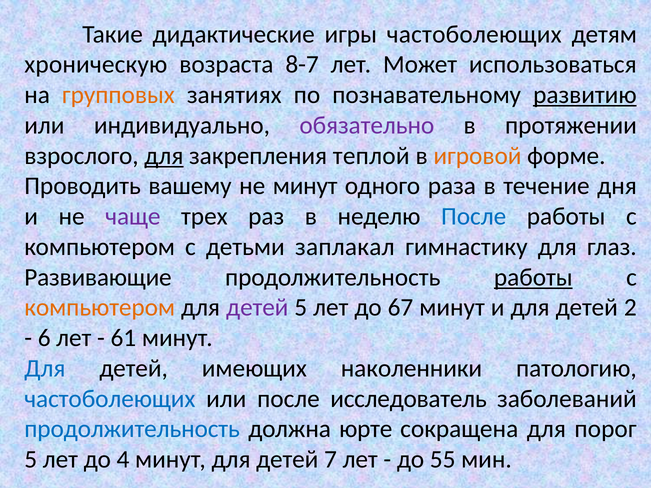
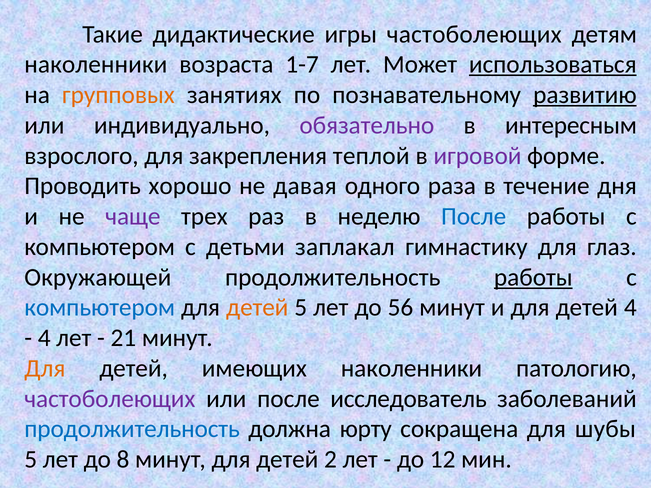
хроническую: хроническую -> наколенники (96, 65)
8-7: 8-7 -> 1-7 (302, 65)
использоваться underline: none -> present (553, 65)
протяжении: протяжении -> интересным (571, 125)
для underline: present -> none (164, 156)
игровой colour: orange -> purple (477, 156)
вашему: вашему -> хорошо (190, 186)
не минут: минут -> давая (305, 186)
Развивающие: Развивающие -> Окружающей (98, 277)
компьютером colour: orange -> blue (100, 308)
детей colour: purple -> orange (257, 308)
67: 67 -> 56 (400, 308)
детей 2: 2 -> 4 (630, 308)
6: 6 -> 4 (44, 338)
61: 61 -> 21 (123, 338)
Для colour: blue -> orange (45, 369)
частоболеющих colour: blue -> purple (110, 399)
юрте: юрте -> юрту (366, 429)
порог: порог -> шубы (605, 429)
4: 4 -> 8 (123, 460)
7: 7 -> 2 (331, 460)
55: 55 -> 12 (443, 460)
